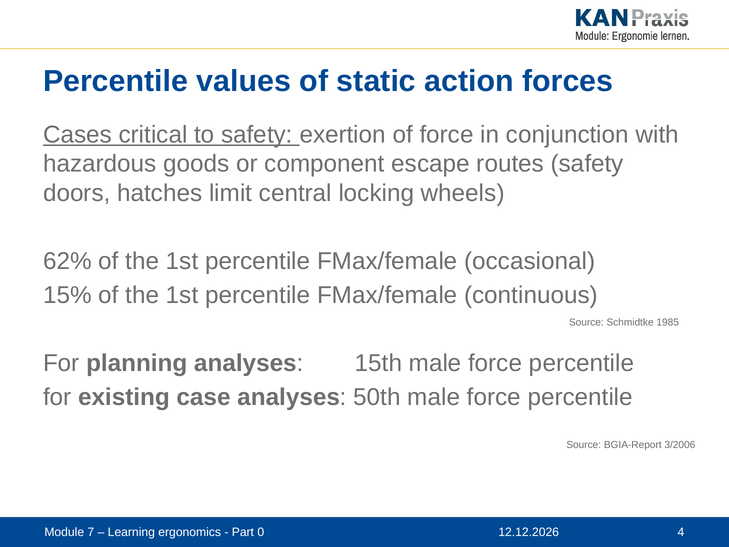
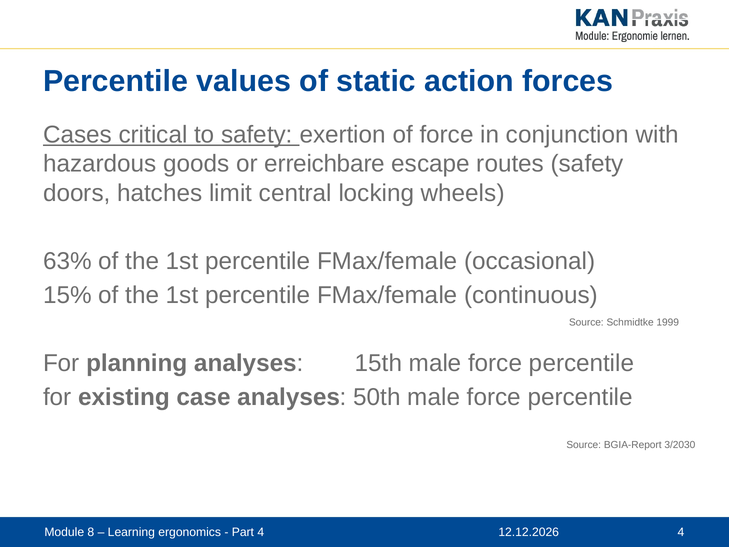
component: component -> erreichbare (325, 164)
62%: 62% -> 63% (67, 261)
1985: 1985 -> 1999 (668, 322)
3/2006: 3/2006 -> 3/2030 (680, 445)
7: 7 -> 8 (91, 532)
Part 0: 0 -> 4 (261, 532)
